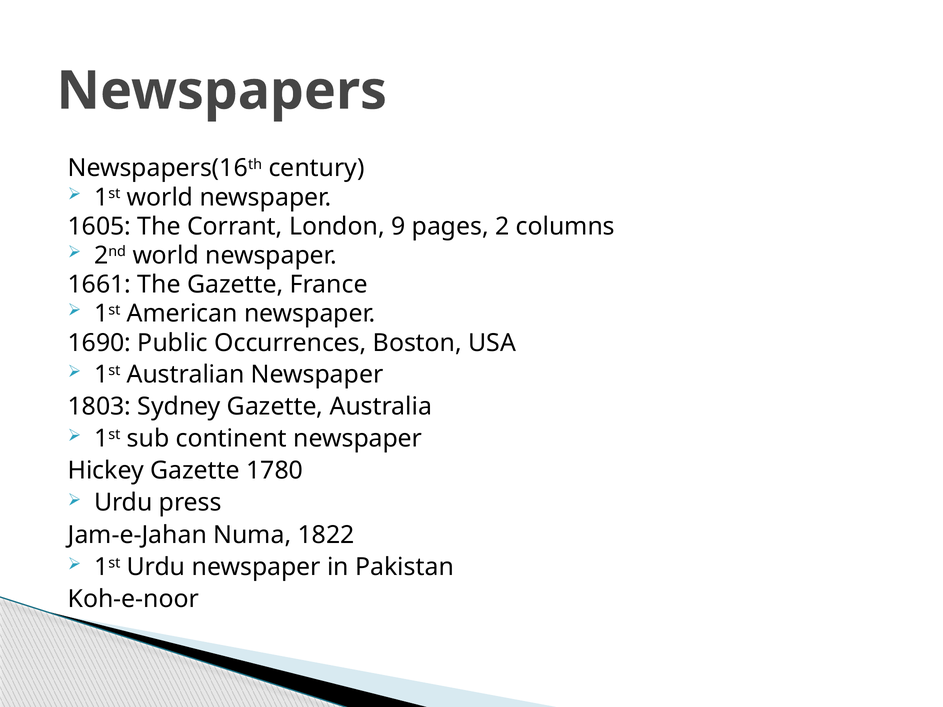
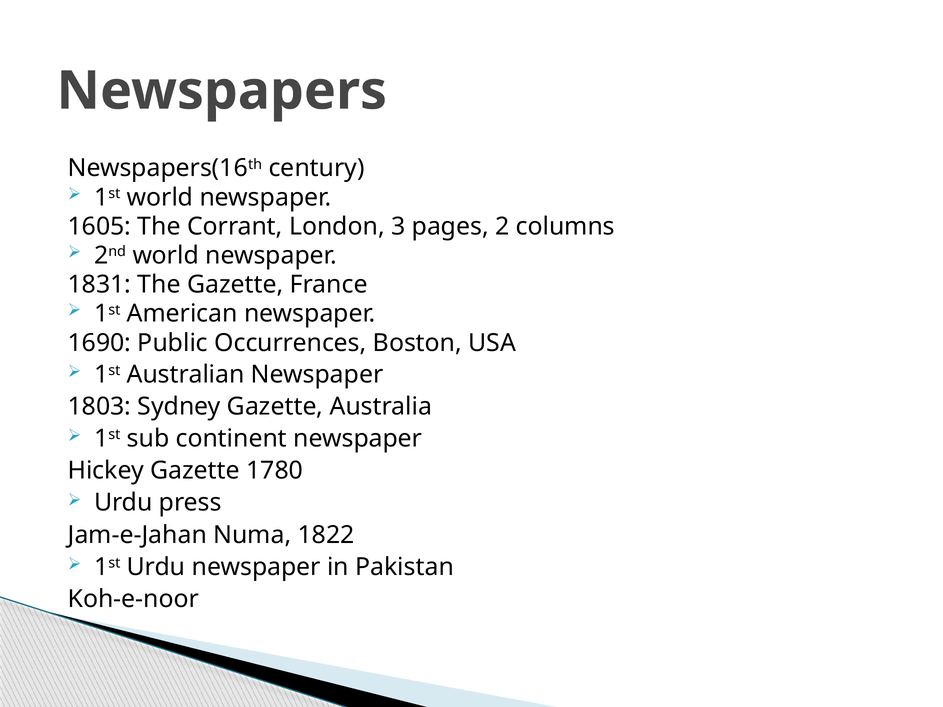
9: 9 -> 3 (398, 227)
1661: 1661 -> 1831 (99, 285)
